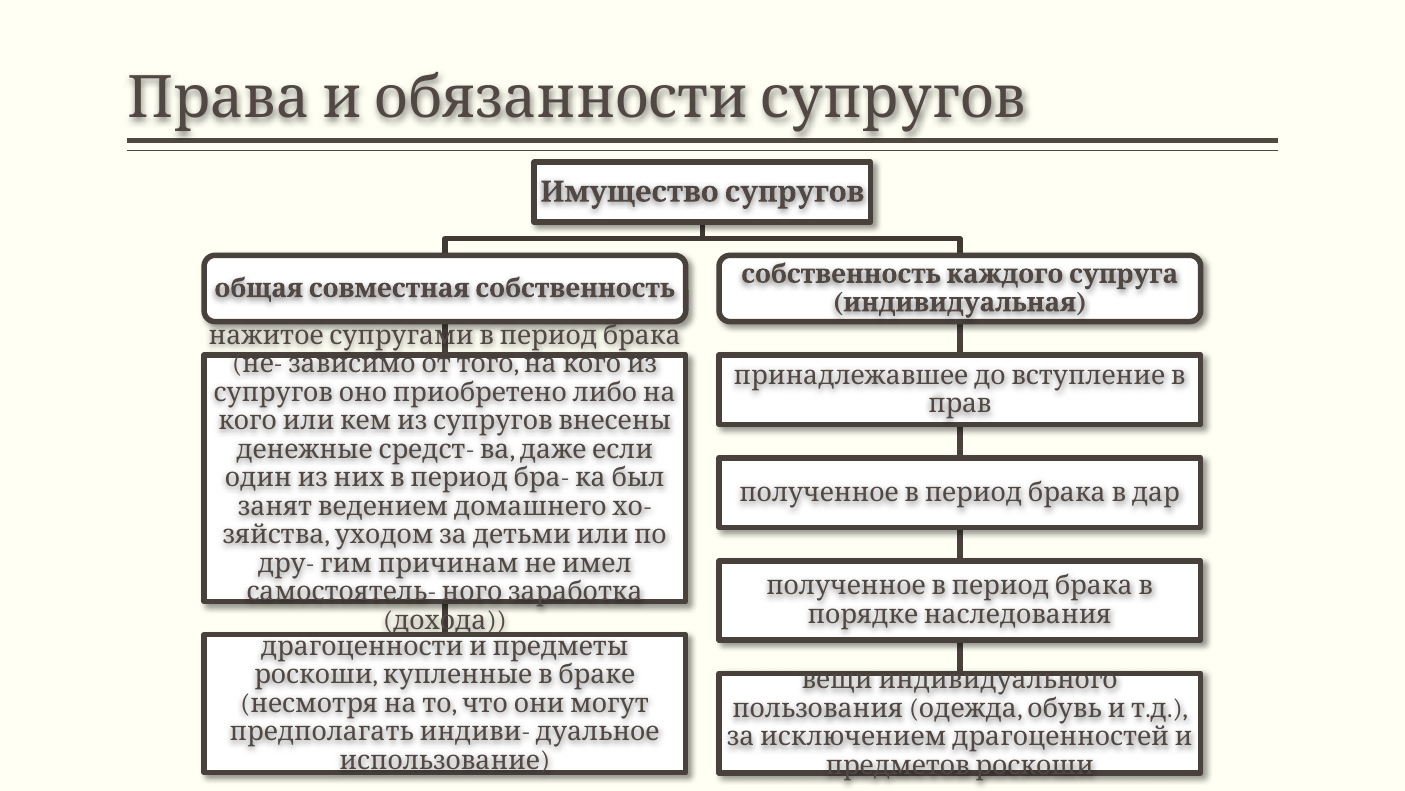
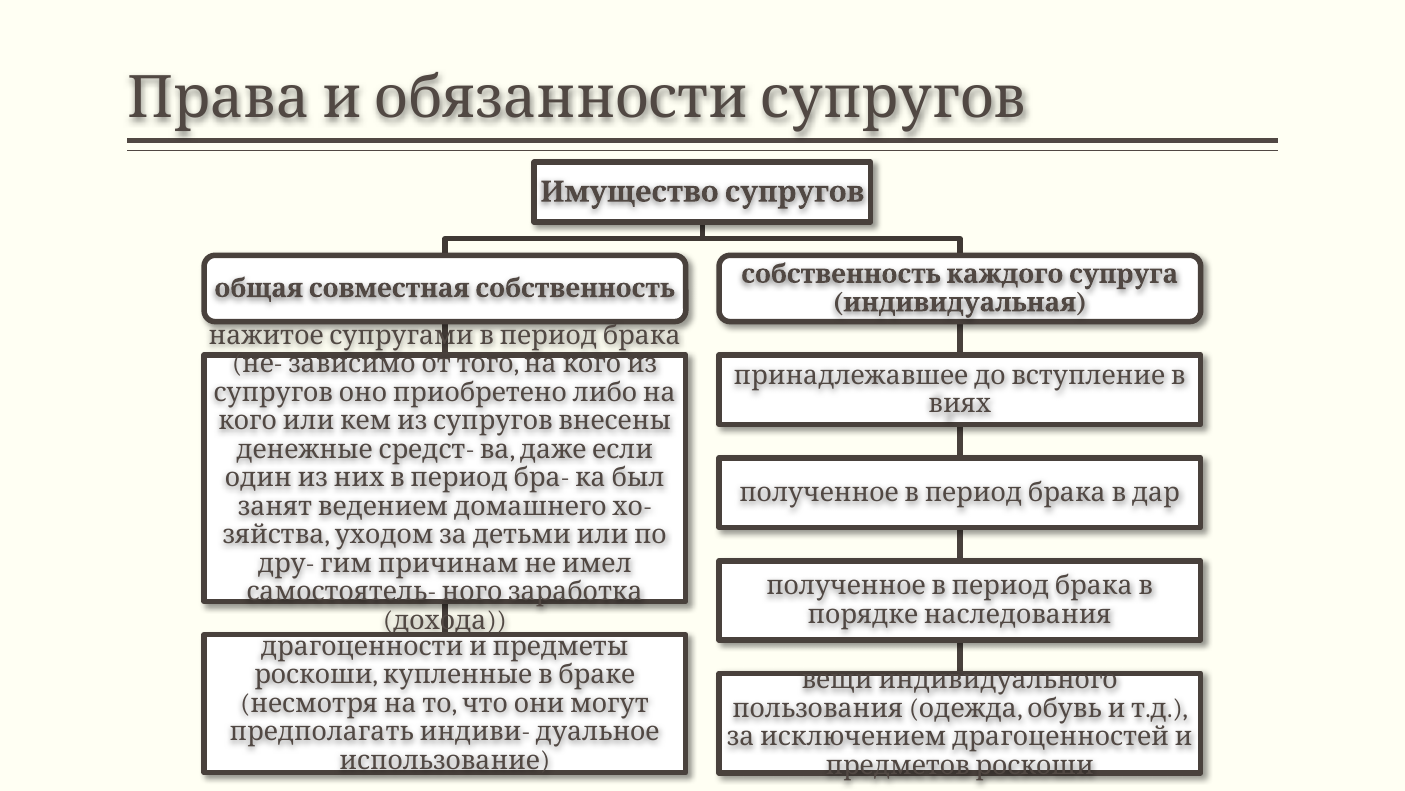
прав: прав -> виях (960, 403)
